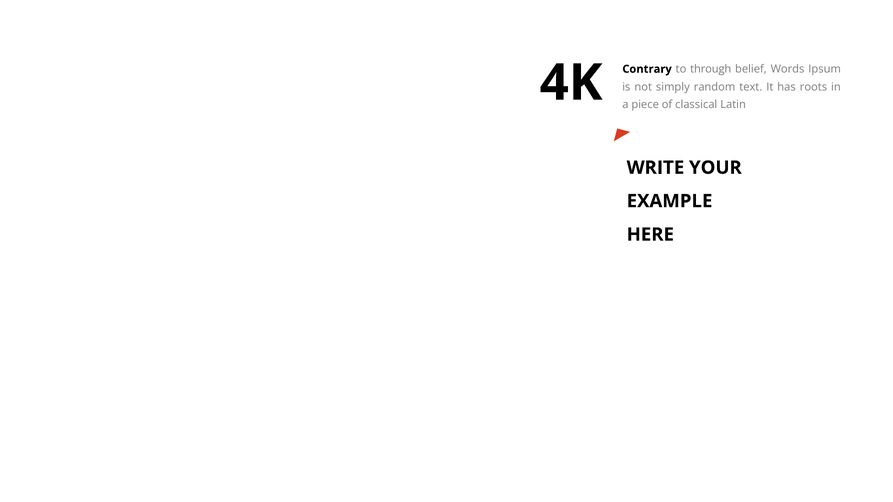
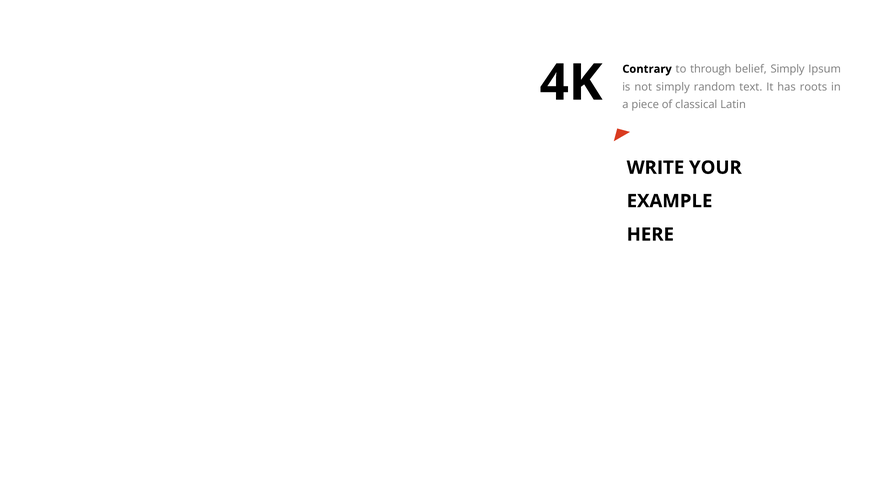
belief Words: Words -> Simply (788, 69)
